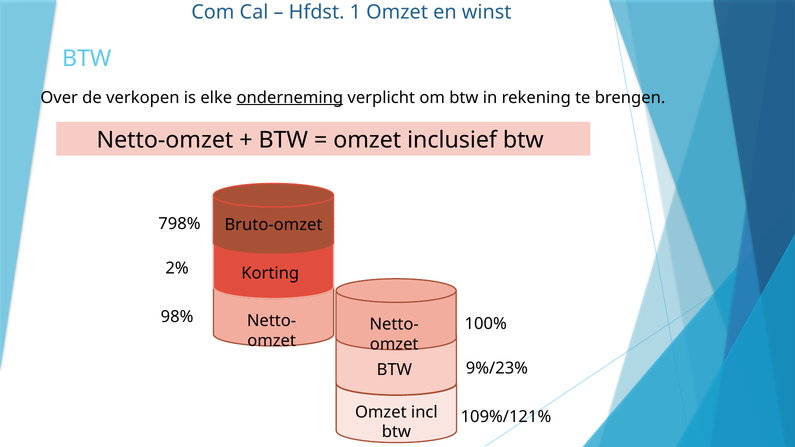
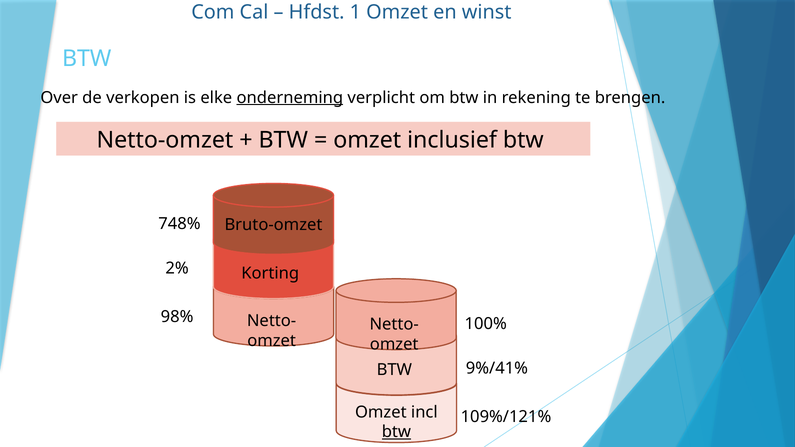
798%: 798% -> 748% (179, 224)
9%/23%: 9%/23% -> 9%/41% (497, 368)
btw underline: none -> present (396, 432)
